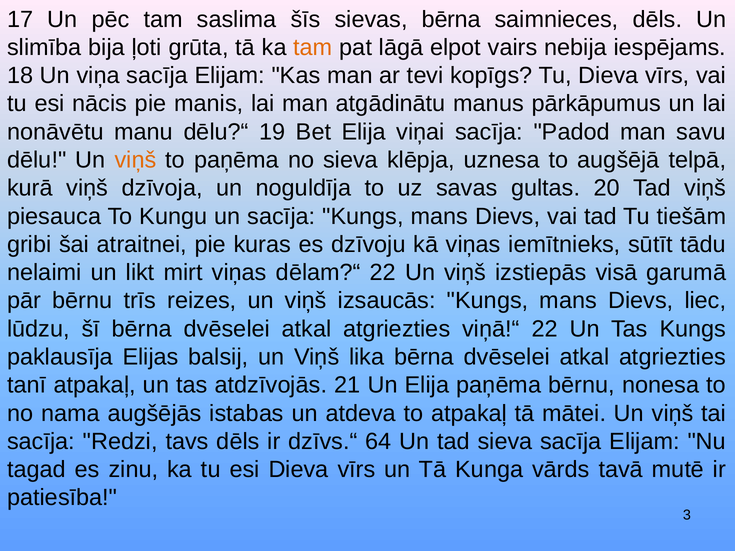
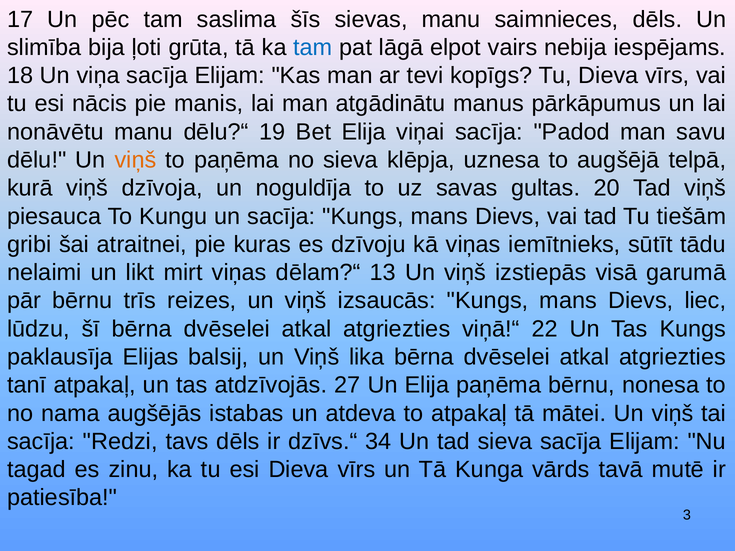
sievas bērna: bērna -> manu (451, 19)
tam colour: orange -> blue (313, 47)
dēlam?“ 22: 22 -> 13 (383, 273)
21: 21 -> 27 (347, 385)
64: 64 -> 34 (378, 442)
